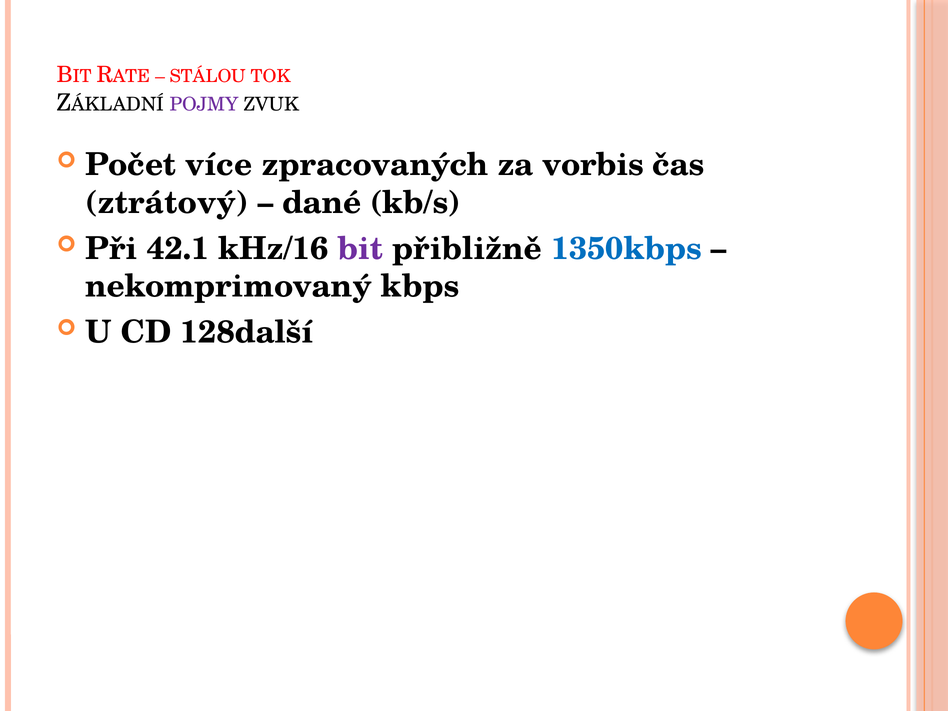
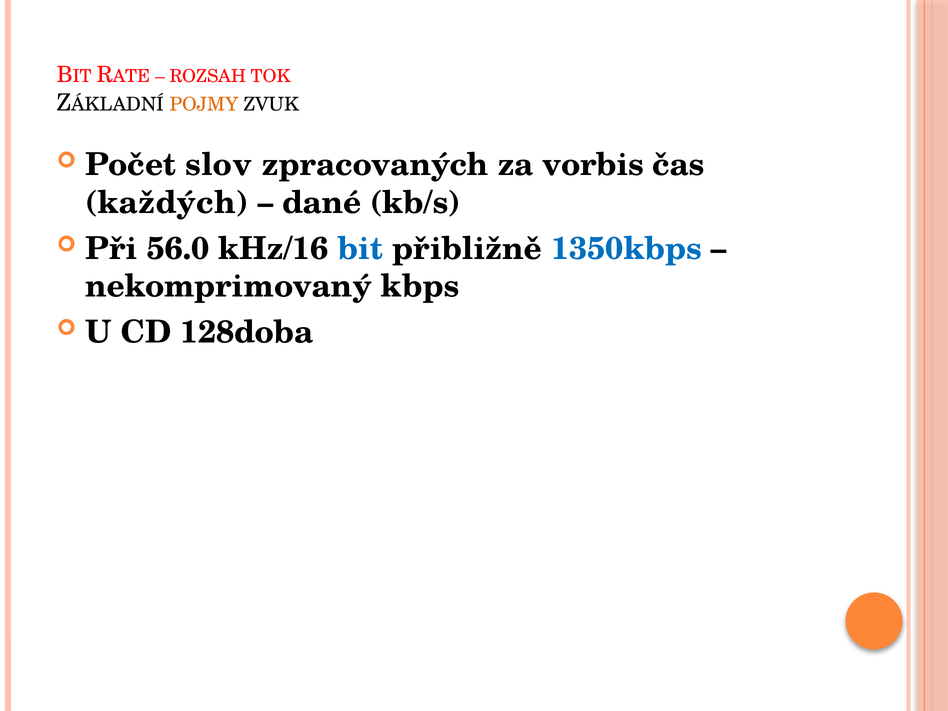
STÁLOU: STÁLOU -> ROZSAH (208, 77)
POJMY colour: purple -> orange (204, 104)
více: více -> slov (219, 165)
ztrátový: ztrátový -> každých (167, 203)
42.1: 42.1 -> 56.0 (178, 249)
bit colour: purple -> blue (360, 249)
128další: 128další -> 128doba (247, 332)
